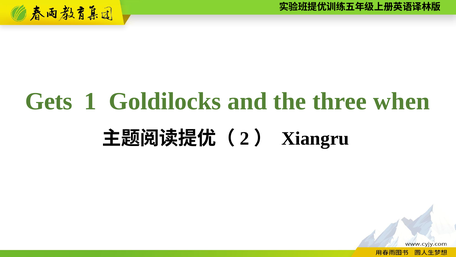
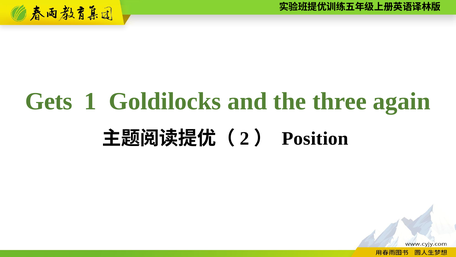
when: when -> again (402, 101)
Xiangru: Xiangru -> Position (315, 138)
